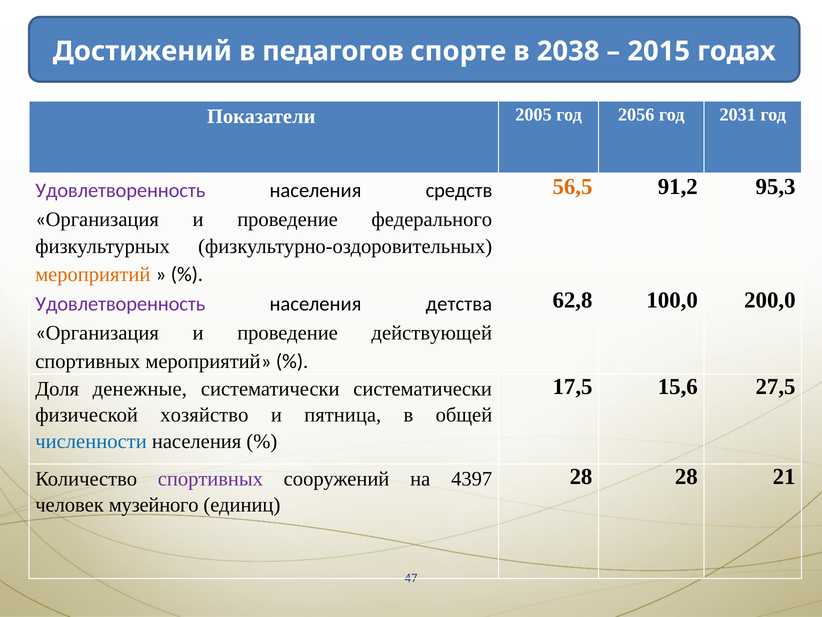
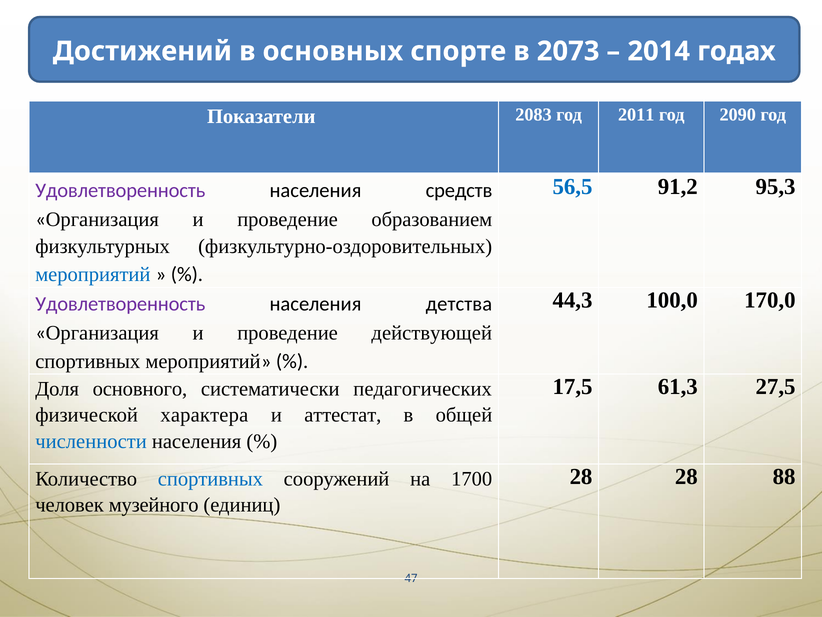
педагогов: педагогов -> основных (333, 51)
2038: 2038 -> 2073 (568, 51)
2015: 2015 -> 2014 (659, 51)
2005: 2005 -> 2083 (534, 114)
2056: 2056 -> 2011 (636, 114)
2031: 2031 -> 2090 (738, 114)
56,5 colour: orange -> blue (572, 187)
федерального: федерального -> образованием (432, 219)
мероприятий colour: orange -> blue (93, 274)
62,8: 62,8 -> 44,3 (572, 300)
200,0: 200,0 -> 170,0 (770, 300)
15,6: 15,6 -> 61,3 (678, 387)
денежные: денежные -> основного (140, 389)
систематически систематически: систематически -> педагогических (423, 389)
хозяйство: хозяйство -> характера (204, 415)
пятница: пятница -> аттестат (343, 415)
21: 21 -> 88 (784, 476)
спортивных colour: purple -> blue (210, 478)
4397: 4397 -> 1700 (472, 478)
